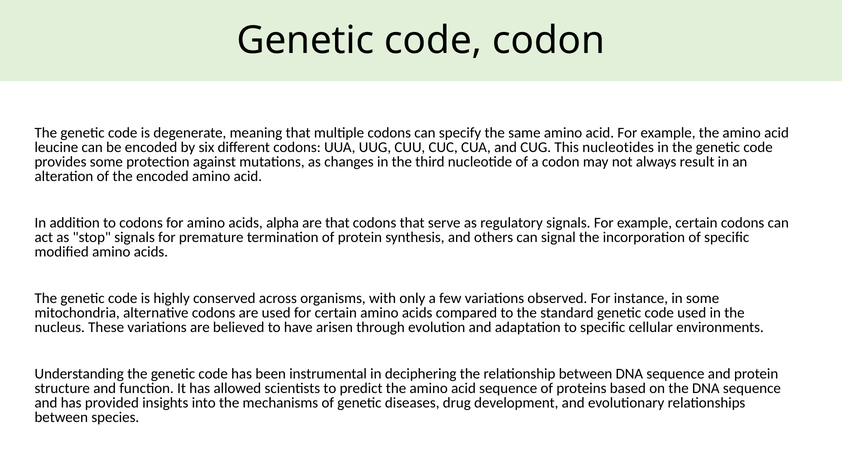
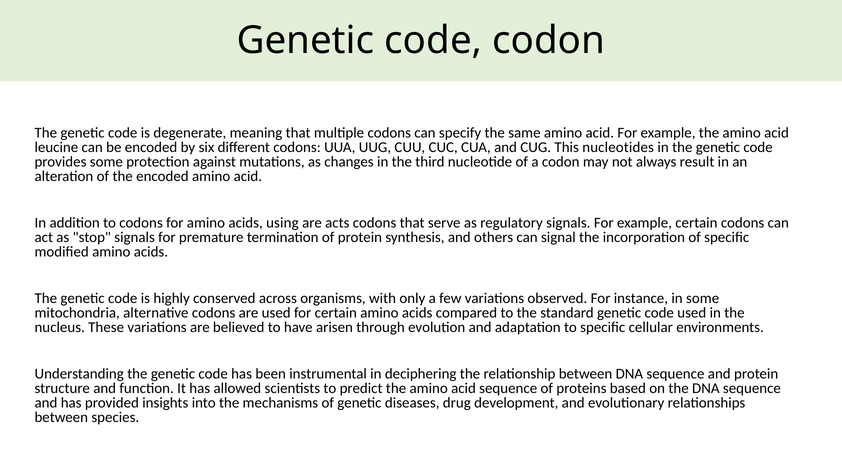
alpha: alpha -> using (282, 223)
are that: that -> acts (337, 223)
